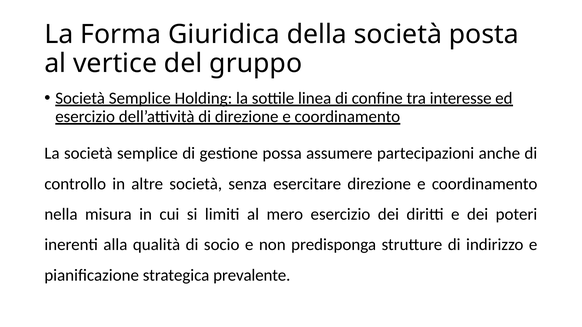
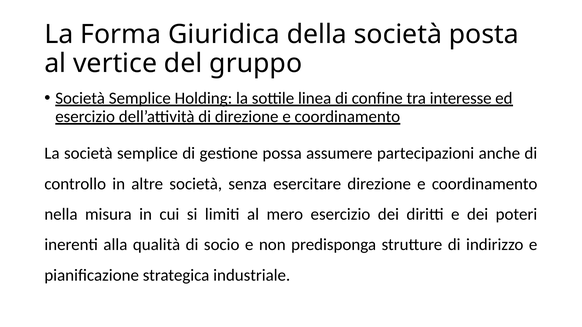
prevalente: prevalente -> industriale (252, 275)
